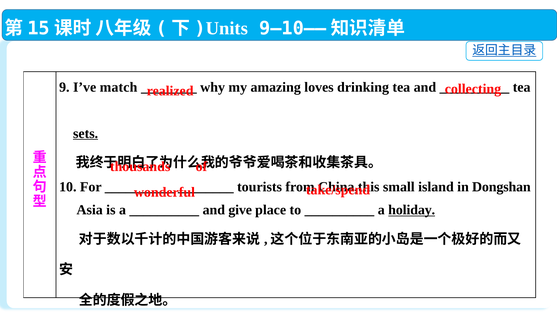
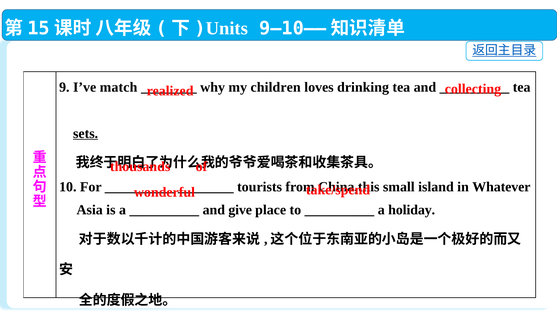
amazing: amazing -> children (276, 87)
Dongshan: Dongshan -> Whatever (501, 186)
holiday underline: present -> none (412, 210)
